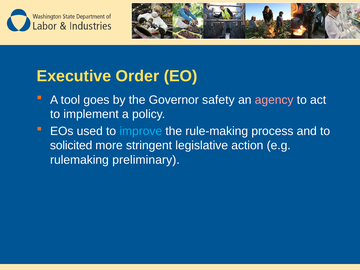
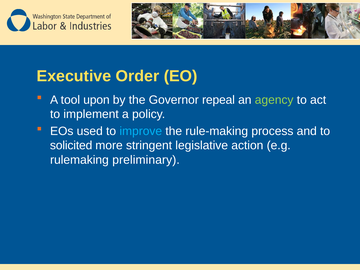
goes: goes -> upon (96, 100)
safety: safety -> repeal (218, 100)
agency colour: pink -> light green (274, 100)
